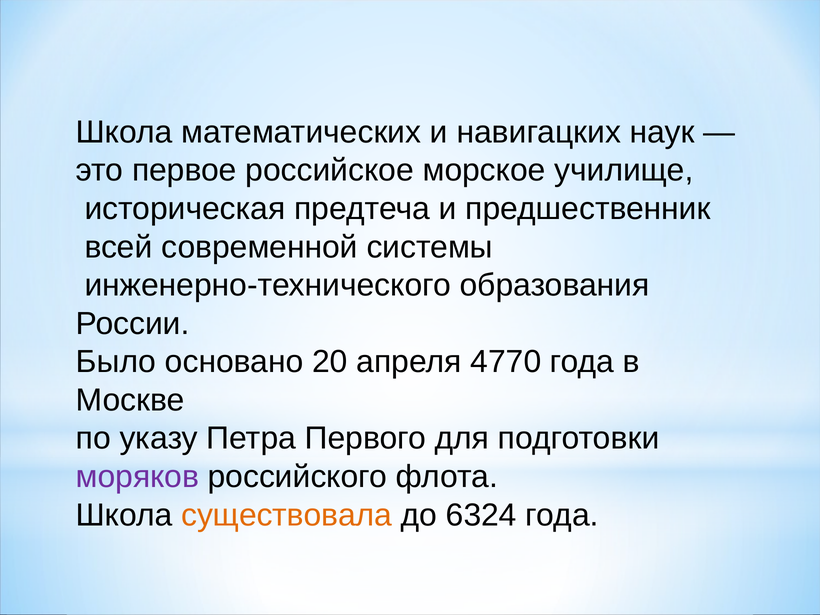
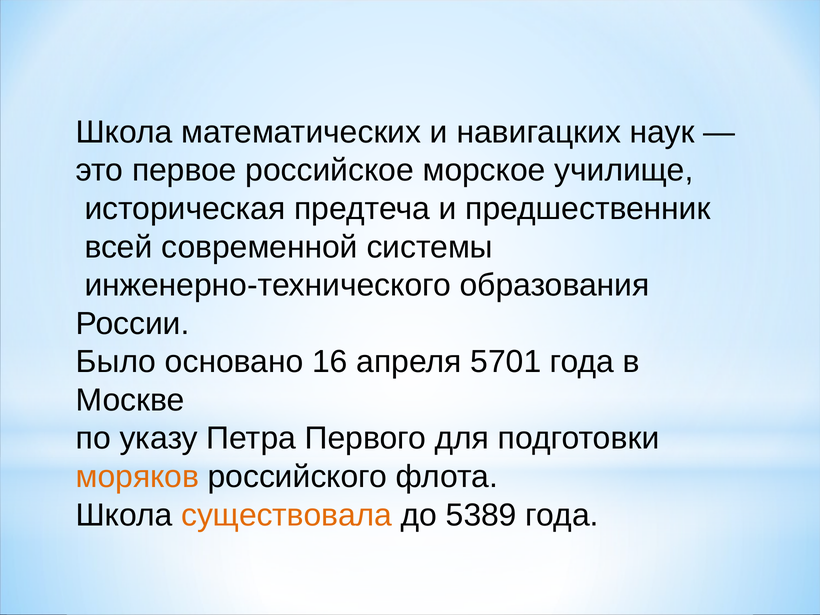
20: 20 -> 16 (330, 362)
4770: 4770 -> 5701 (506, 362)
моряков colour: purple -> orange (137, 477)
6324: 6324 -> 5389 (481, 515)
